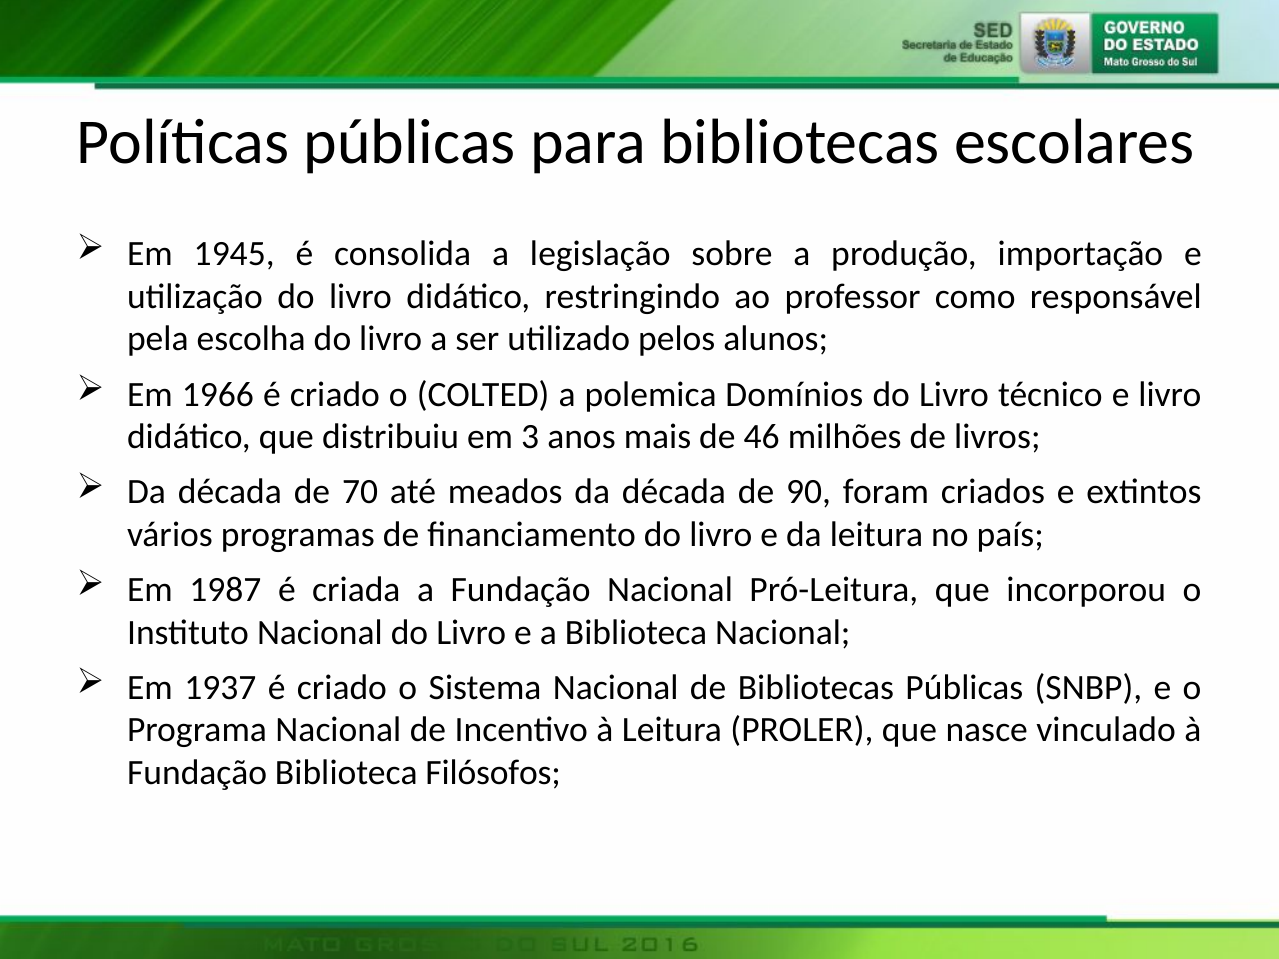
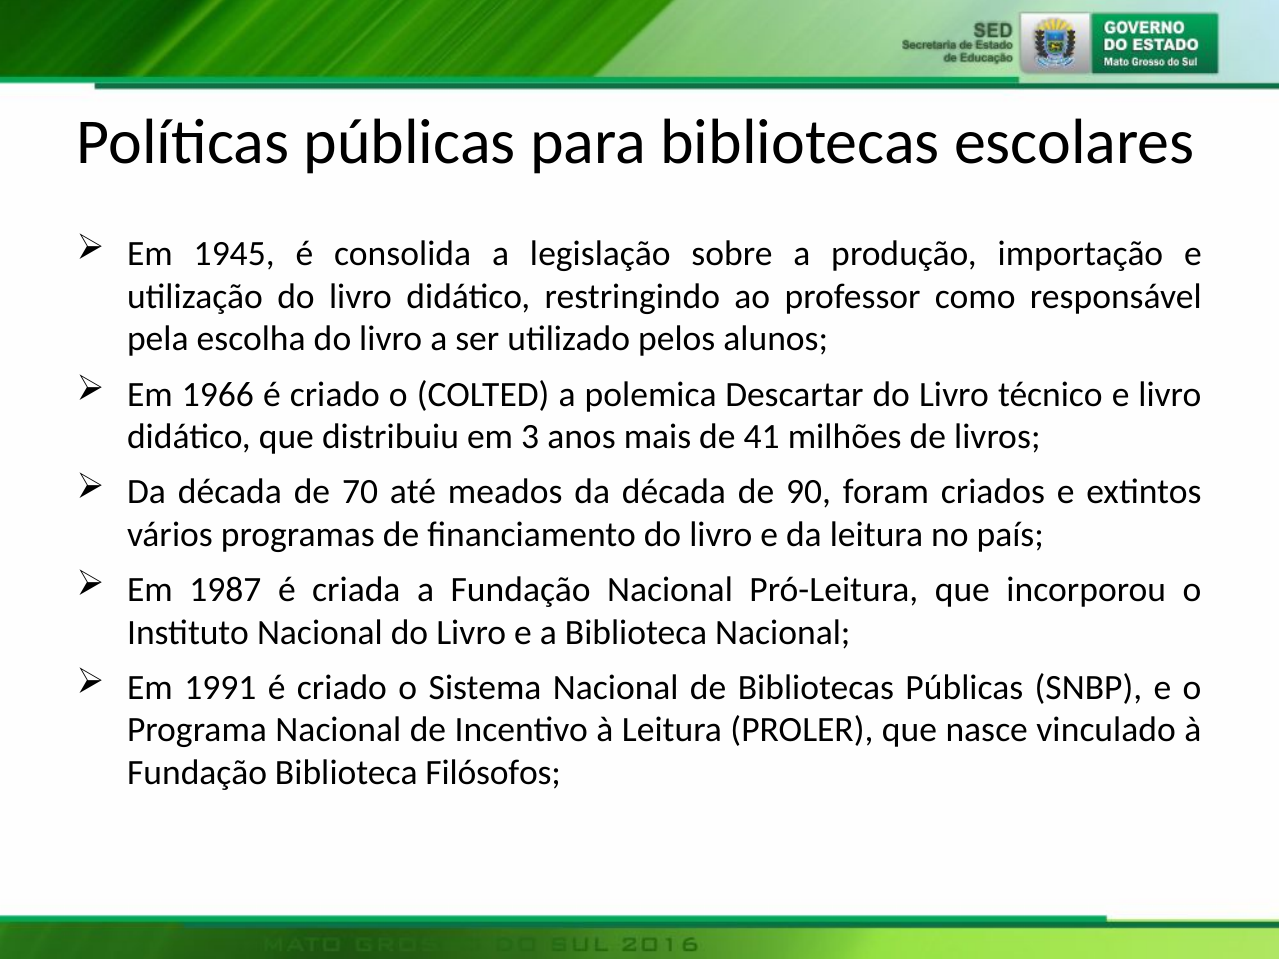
Domínios: Domínios -> Descartar (795, 394)
46: 46 -> 41 (762, 437)
1937: 1937 -> 1991 (220, 688)
